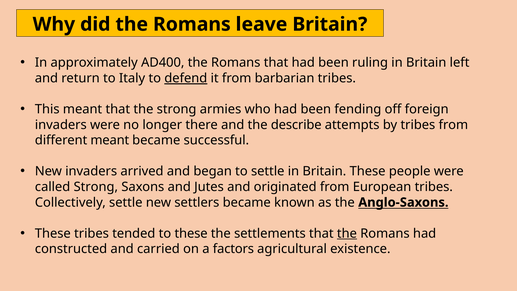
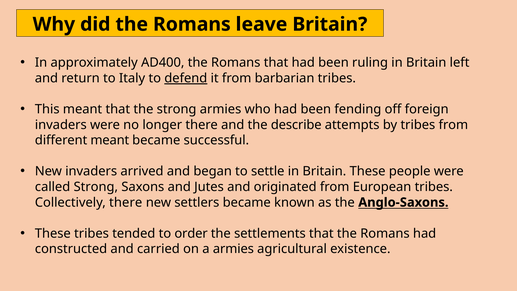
Collectively settle: settle -> there (126, 202)
to these: these -> order (191, 233)
the underline: present -> none (347, 233)
a factors: factors -> armies (233, 249)
